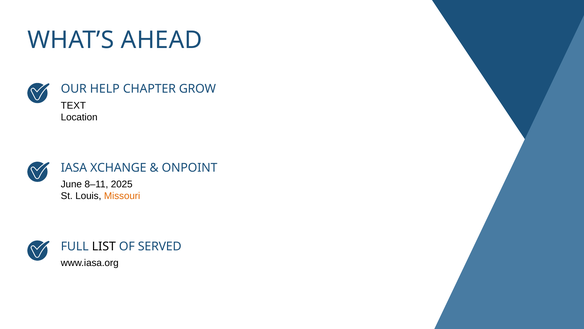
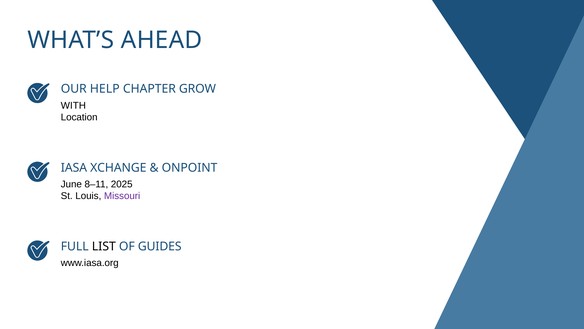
TEXT: TEXT -> WITH (73, 105)
Missouri colour: orange -> purple (122, 196)
SERVED: SERVED -> GUIDES (160, 246)
